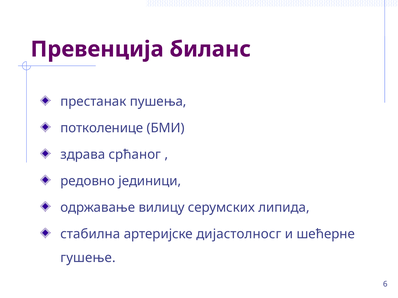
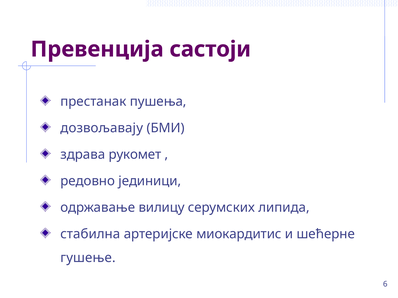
биланс: биланс -> састоји (210, 49)
потколенице: потколенице -> дозвољавају (102, 128)
срћаног: срћаног -> рукомет (135, 155)
дијастолносг: дијастолносг -> миокардитис (239, 234)
